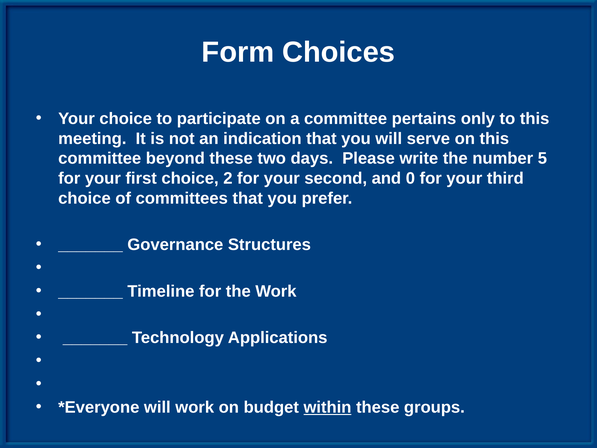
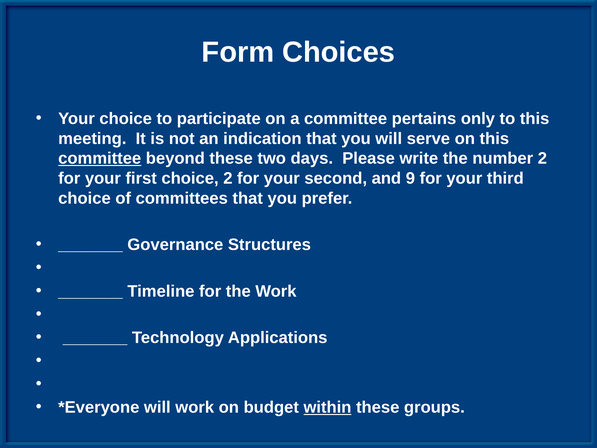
committee underline: none -> present (100, 158)
number 5: 5 -> 2 (542, 158)
0: 0 -> 9 (410, 178)
